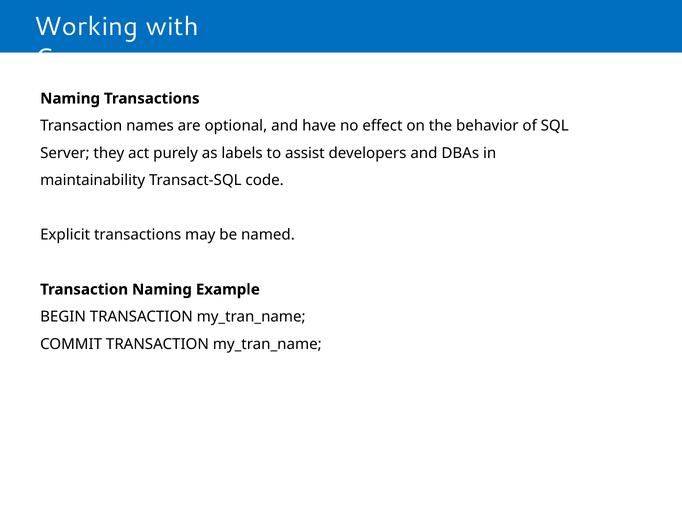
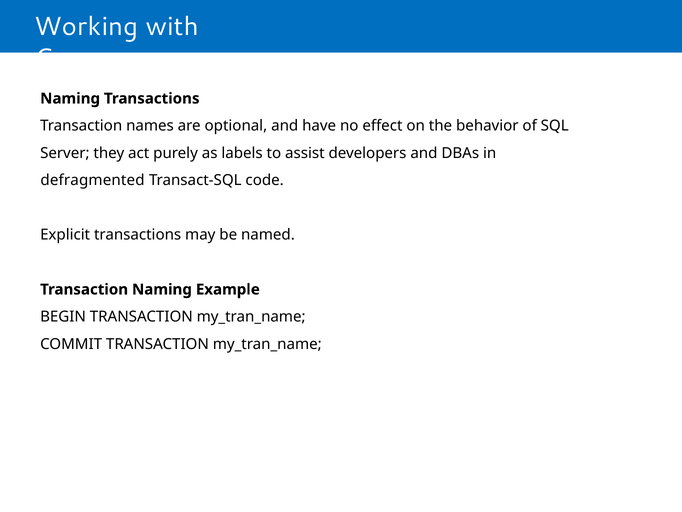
maintainability: maintainability -> defragmented (93, 180)
